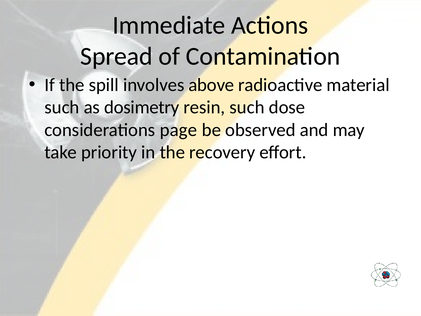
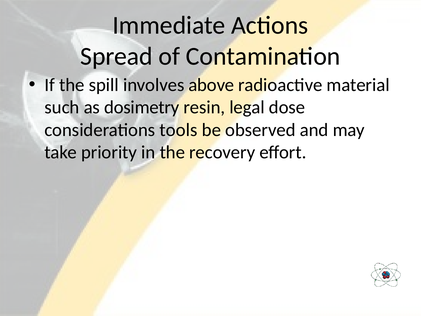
resin such: such -> legal (247, 107)
page: page -> tools (178, 130)
